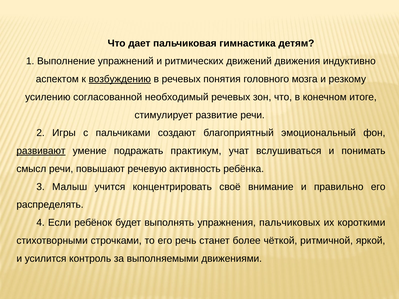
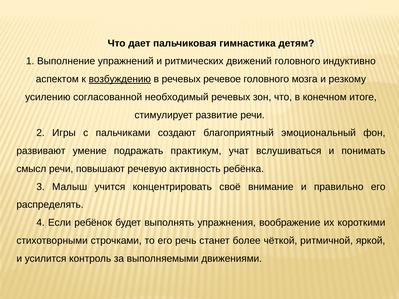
движений движения: движения -> головного (297, 61)
понятия: понятия -> речевое (222, 79)
развивают underline: present -> none (41, 151)
пальчиковых: пальчиковых -> воображение (290, 223)
